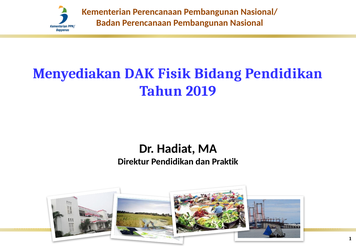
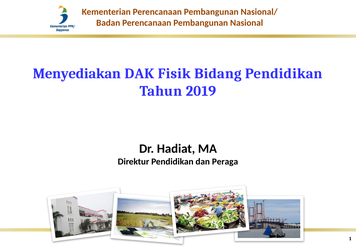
Praktik: Praktik -> Peraga (225, 162)
